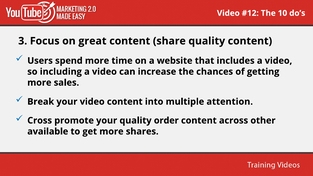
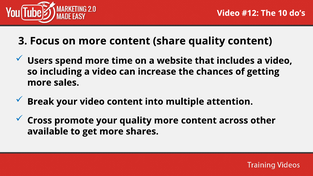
on great: great -> more (92, 41)
quality order: order -> more (166, 121)
